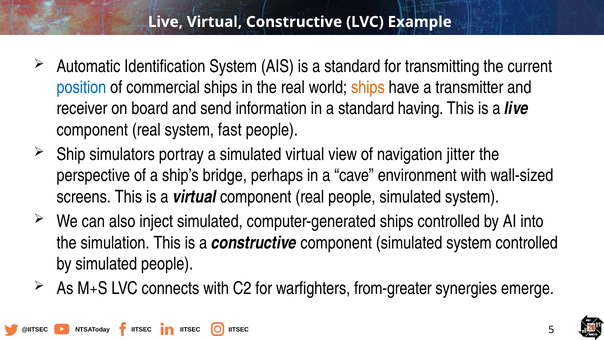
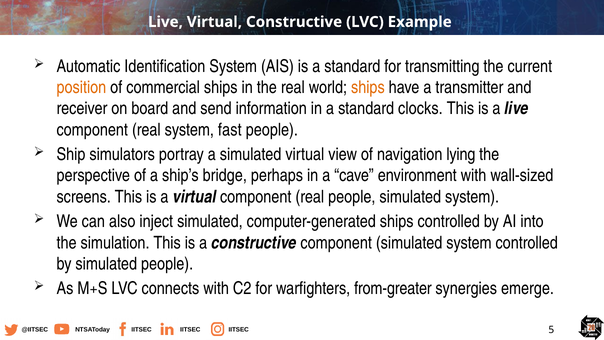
position colour: blue -> orange (81, 87)
having: having -> clocks (420, 109)
jitter: jitter -> lying (461, 154)
